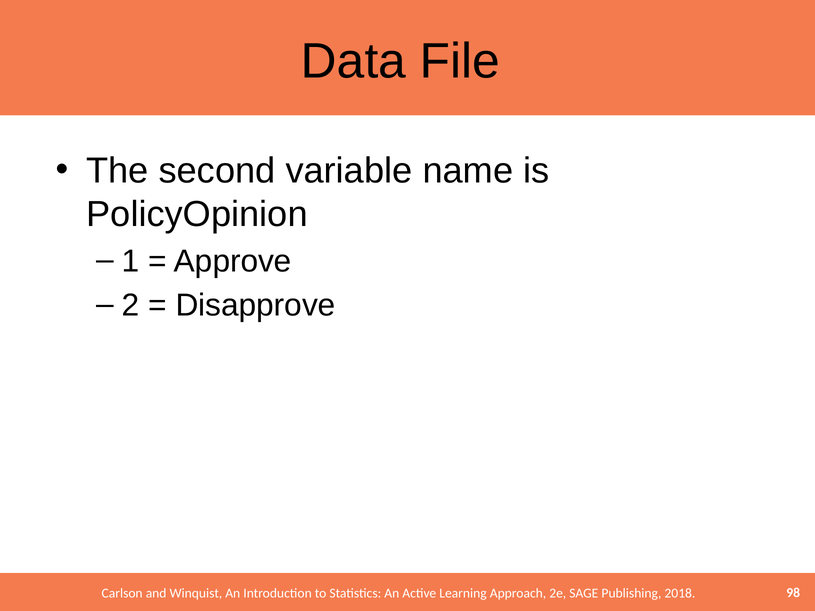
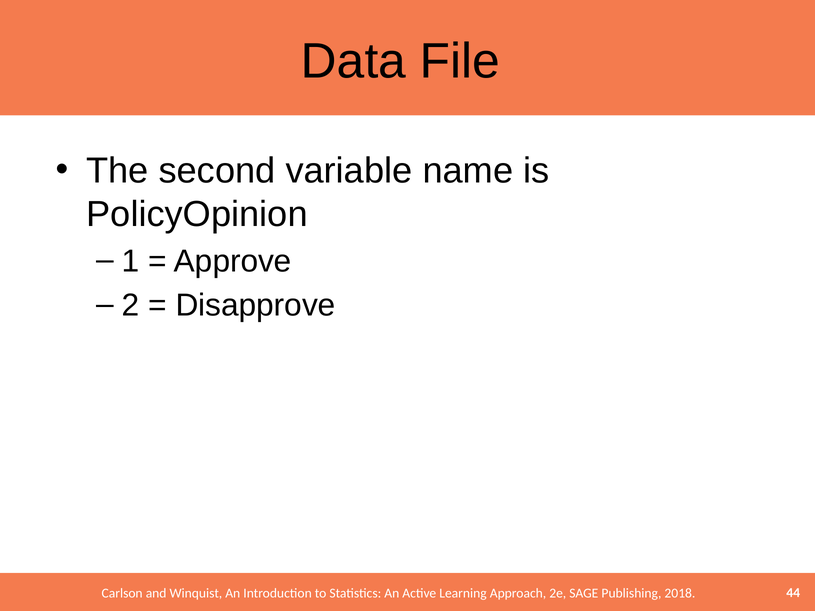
98: 98 -> 44 (793, 593)
